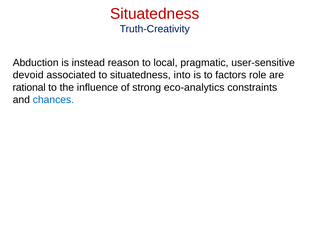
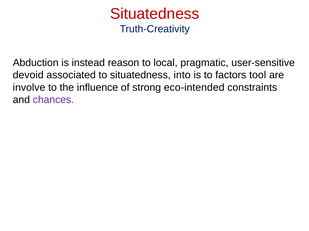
role: role -> tool (258, 75)
rational: rational -> involve (29, 88)
eco-analytics: eco-analytics -> eco-intended (194, 88)
chances colour: blue -> purple (53, 100)
